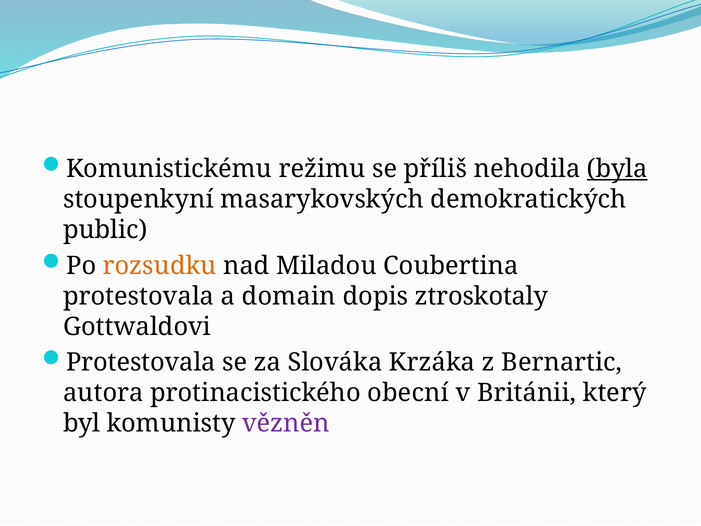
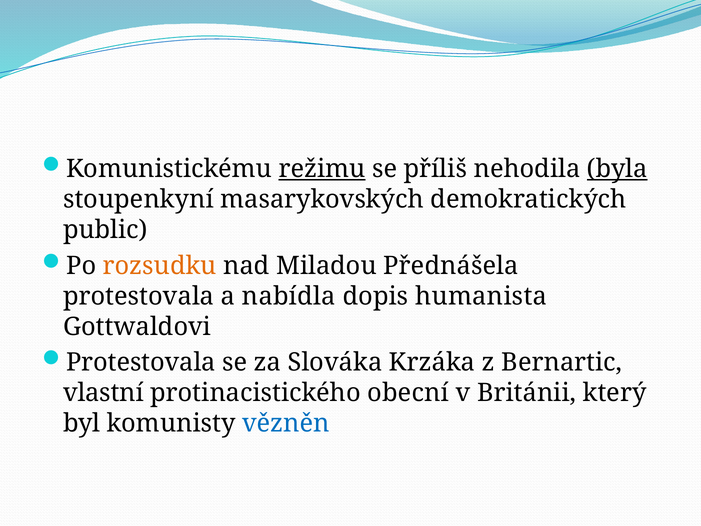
režimu underline: none -> present (322, 169)
Coubertina: Coubertina -> Přednášela (451, 266)
domain: domain -> nabídla (289, 296)
ztroskotaly: ztroskotaly -> humanista (481, 296)
autora: autora -> vlastní (103, 393)
vězněn colour: purple -> blue (286, 423)
